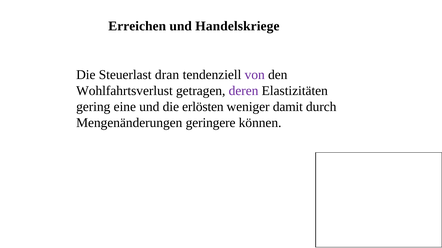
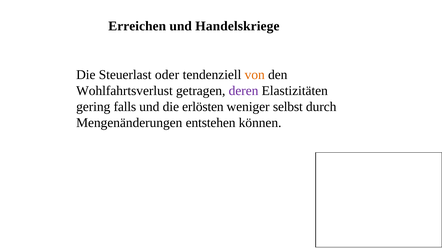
dran: dran -> oder (167, 75)
von colour: purple -> orange (255, 75)
eine: eine -> falls (125, 107)
damit: damit -> selbst (288, 107)
geringere: geringere -> entstehen (211, 123)
